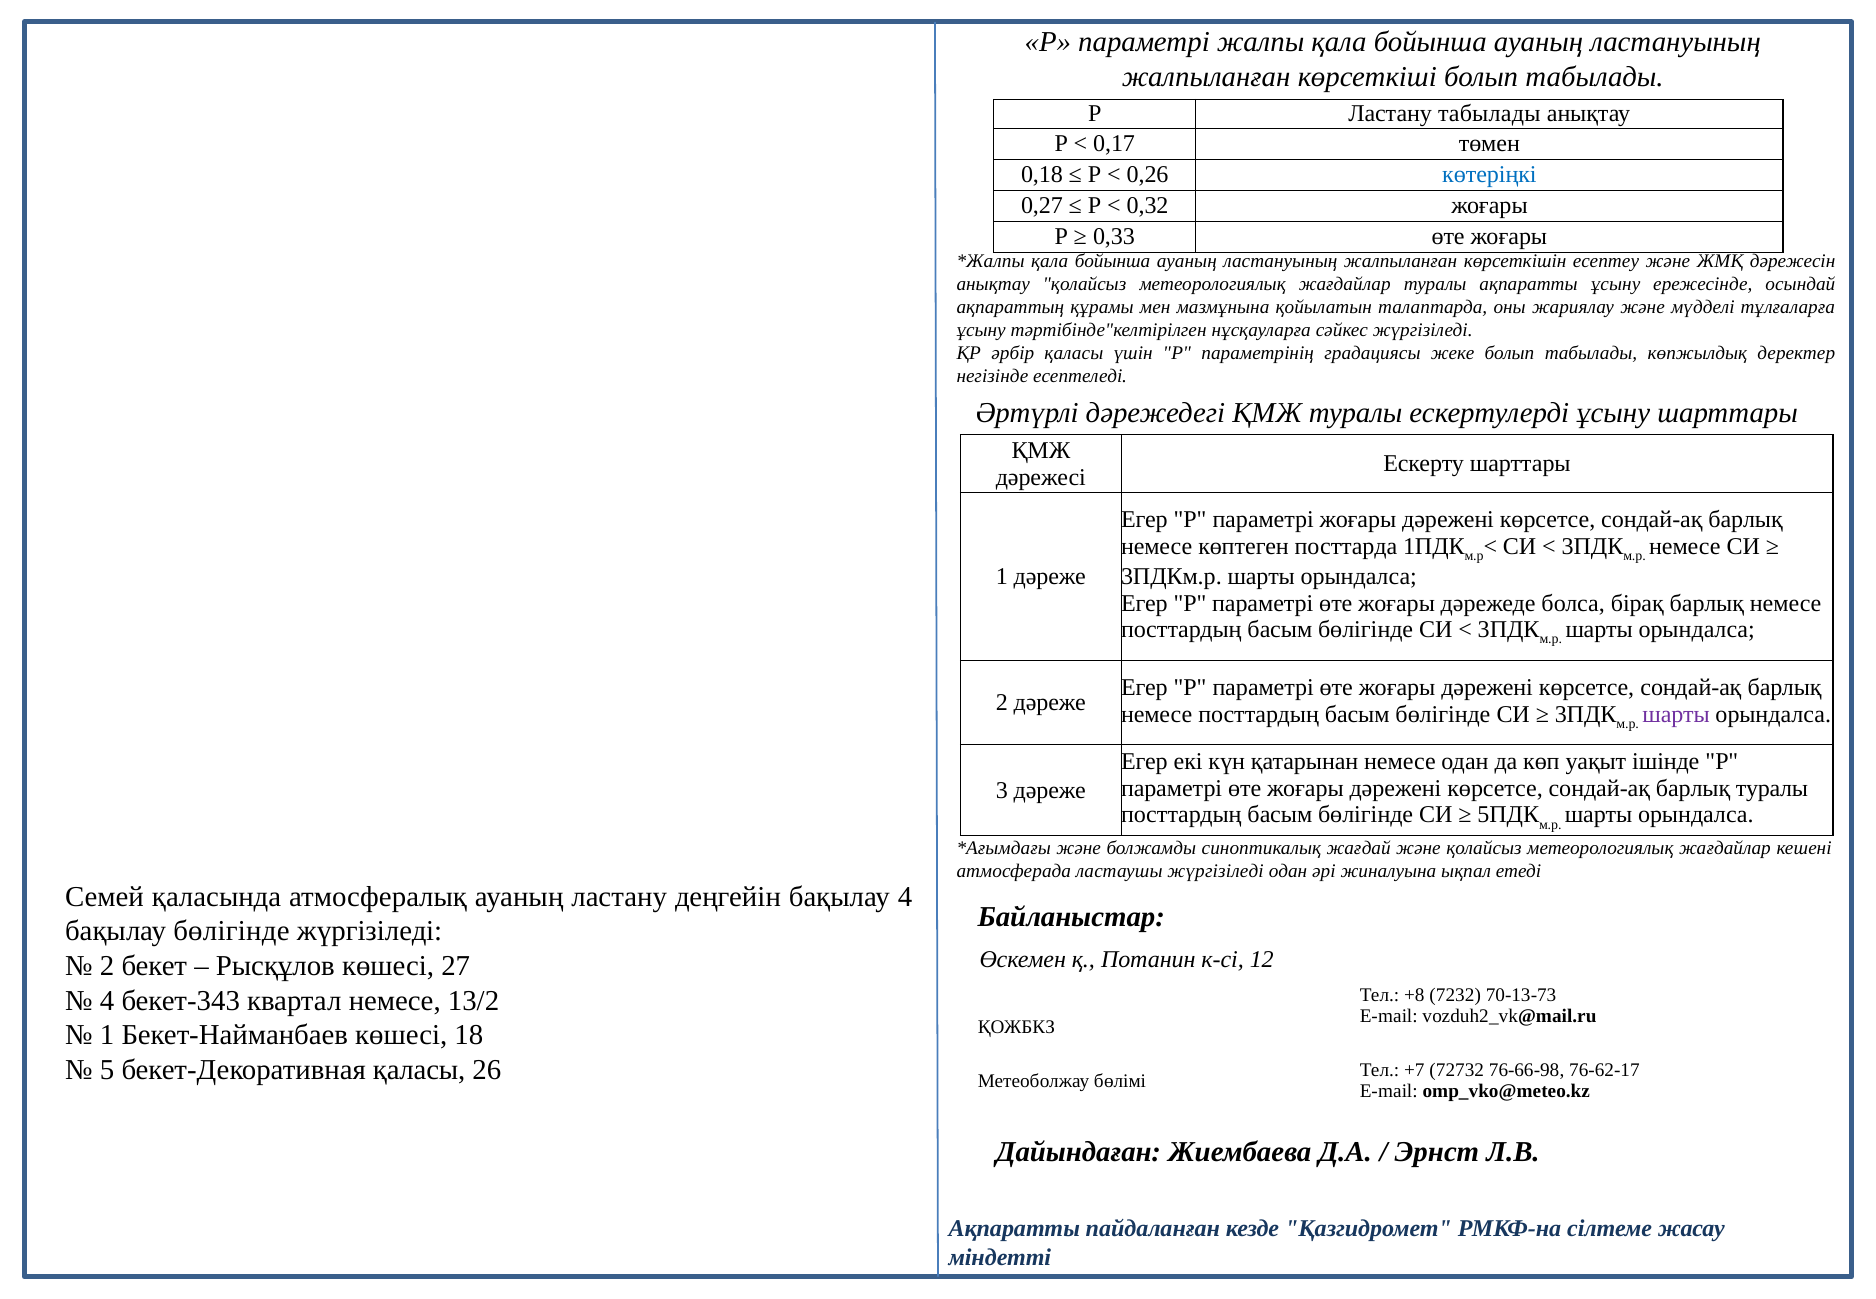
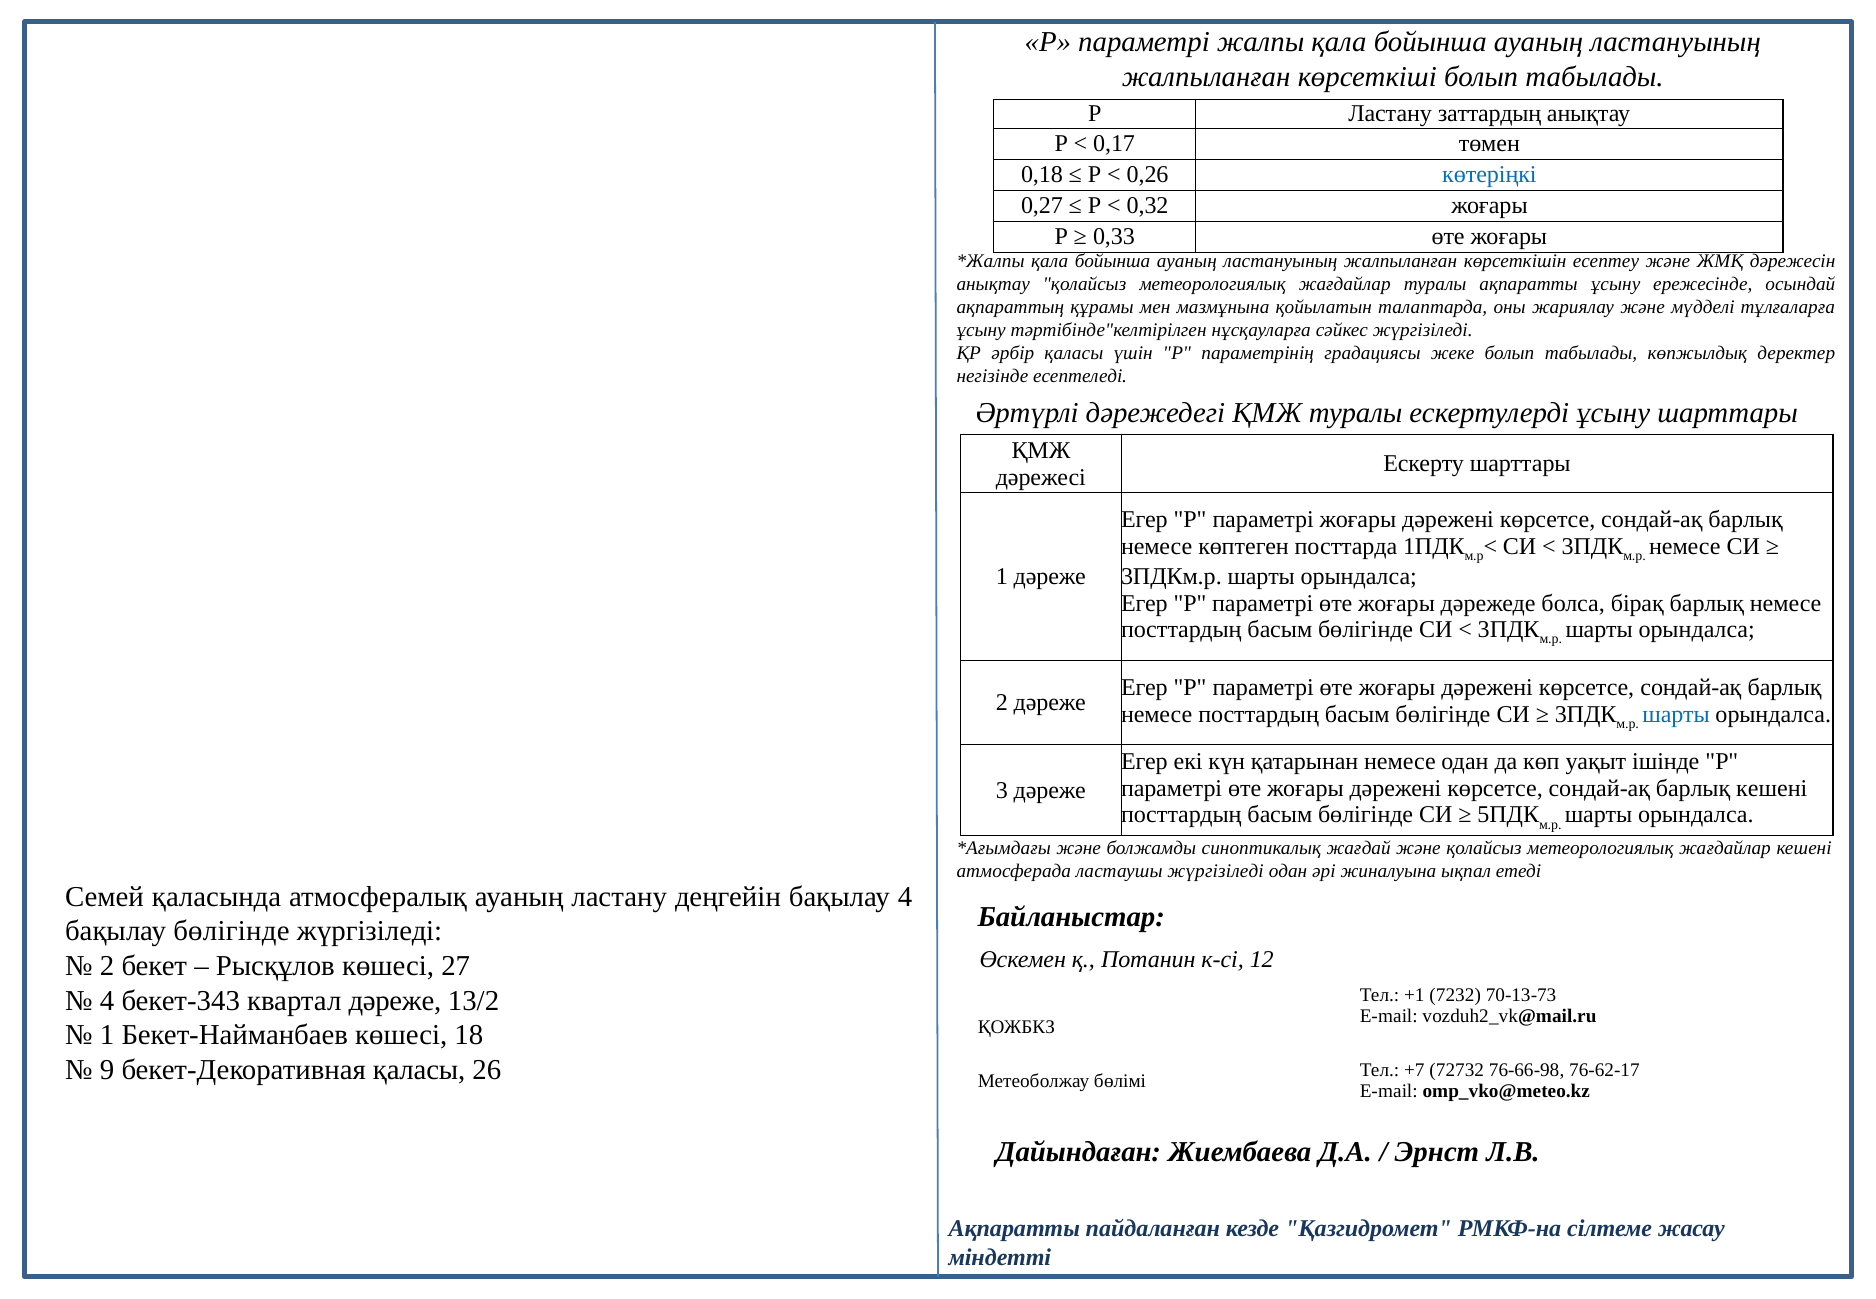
Ластану табылады: табылады -> заттардың (1489, 114)
шарты colour: purple -> blue (1676, 714)
барлық туралы: туралы -> кешені (1772, 788)
+8: +8 -> +1 (1414, 995)
квартал немесе: немесе -> дәреже (395, 1000)
5: 5 -> 9 (107, 1070)
